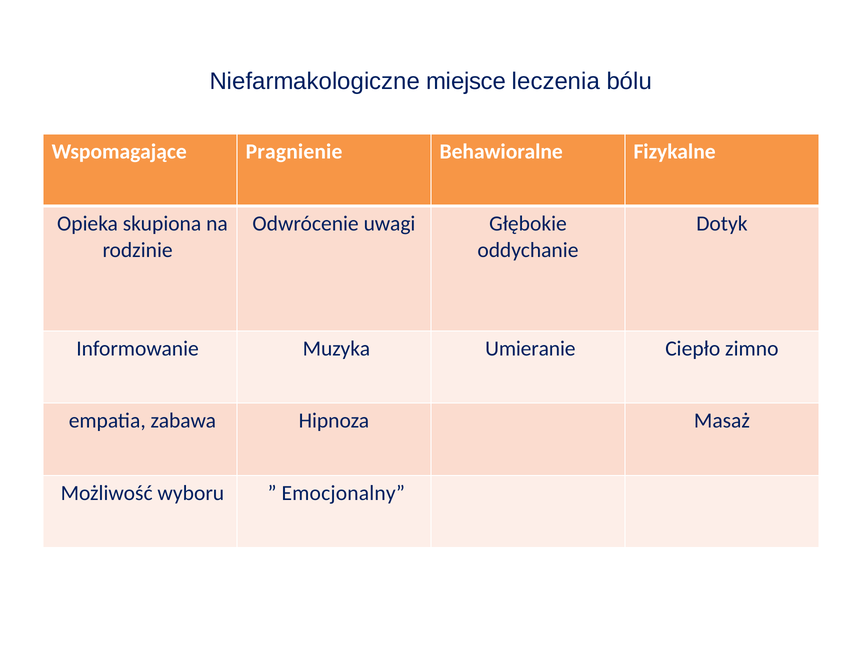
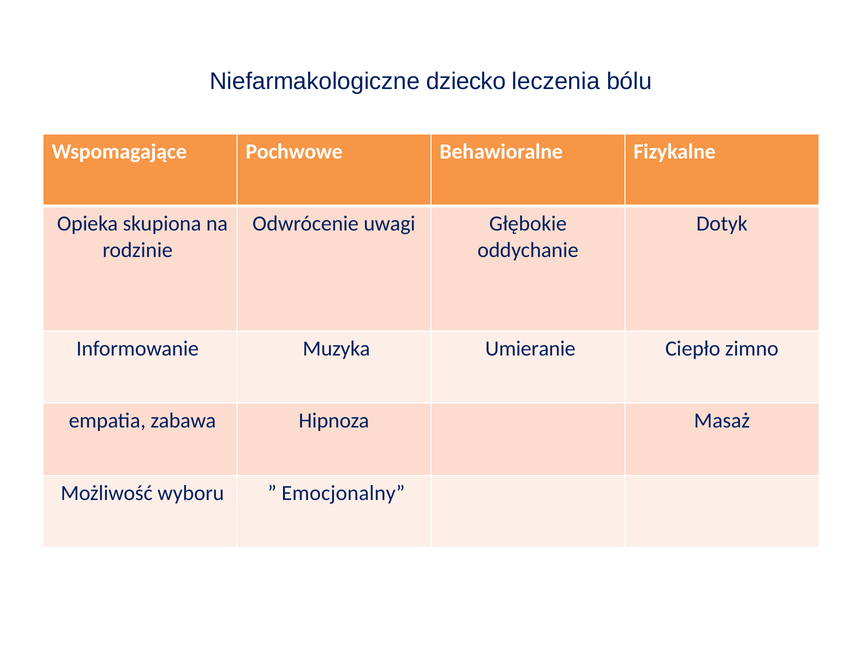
miejsce: miejsce -> dziecko (466, 81)
Pragnienie: Pragnienie -> Pochwowe (294, 151)
